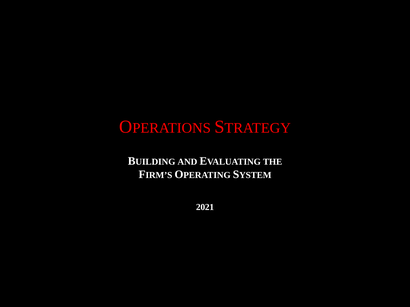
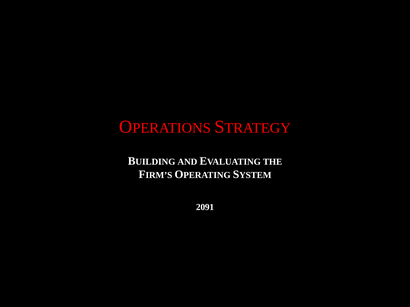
2021: 2021 -> 2091 (205, 208)
